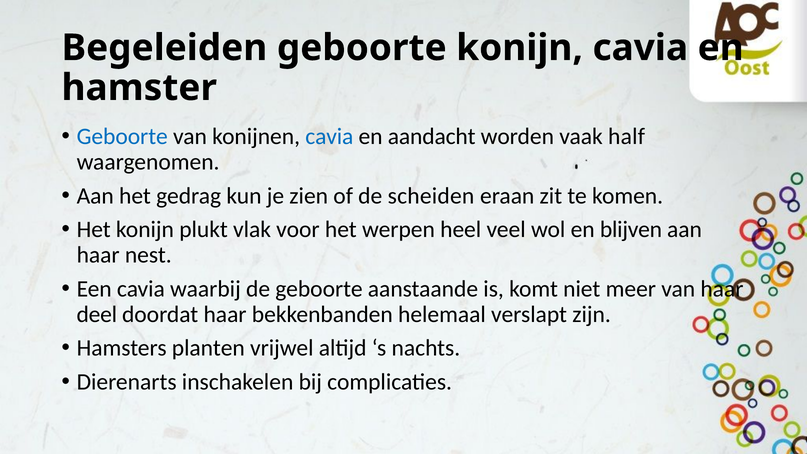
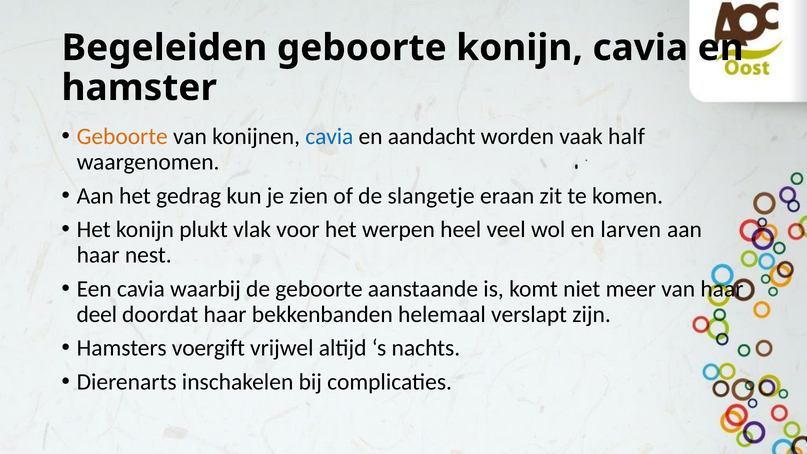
Geboorte colour: blue -> orange (122, 136)
scheiden: scheiden -> slangetje (431, 196)
blijven: blijven -> larven (631, 230)
planten: planten -> voergift (208, 348)
